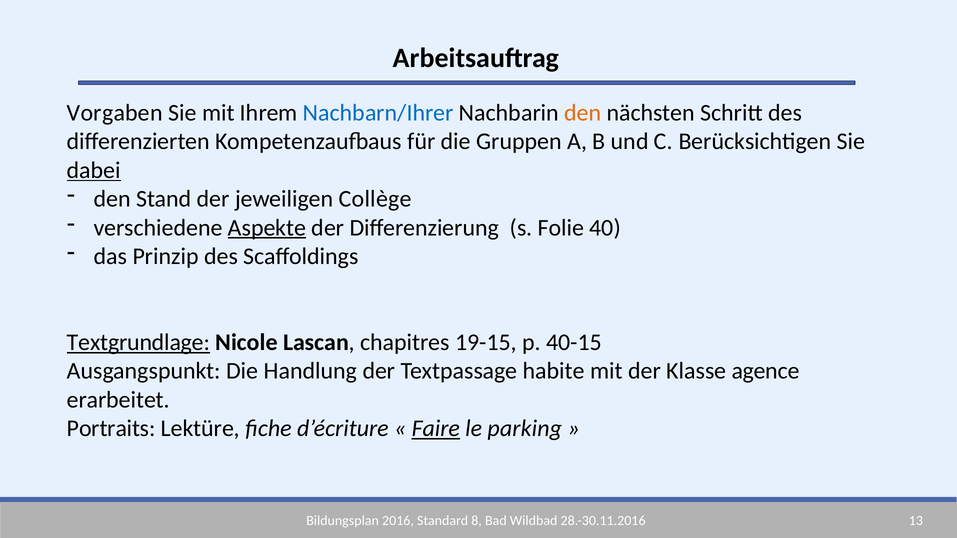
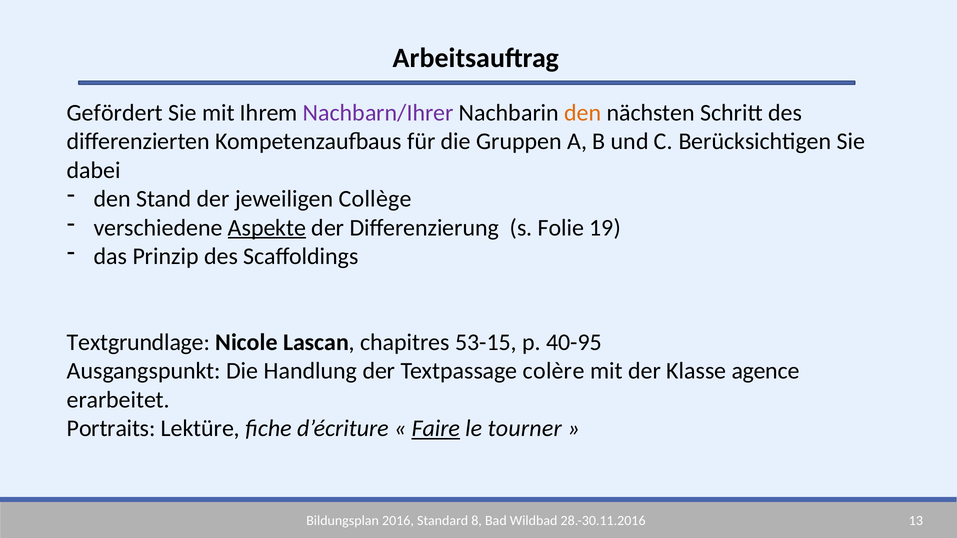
Vorgaben: Vorgaben -> Gefördert (115, 113)
Nachbarn/Ihrer colour: blue -> purple (378, 113)
dabei underline: present -> none (94, 170)
40: 40 -> 19 (605, 228)
Textgrundlage underline: present -> none (138, 343)
19-15: 19-15 -> 53-15 (486, 343)
40-15: 40-15 -> 40-95 (574, 343)
habite: habite -> colère (554, 371)
parking: parking -> tourner (525, 429)
